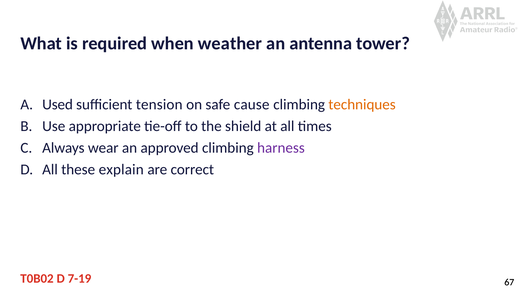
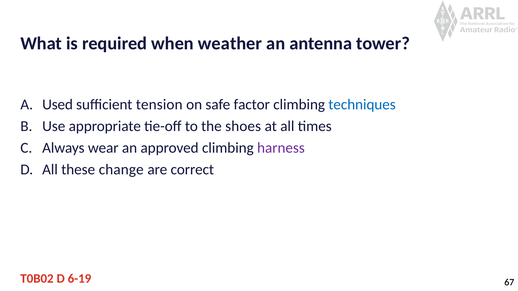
cause: cause -> factor (252, 105)
techniques colour: orange -> blue (362, 105)
shield: shield -> shoes (243, 126)
explain: explain -> change (121, 170)
7-19: 7-19 -> 6-19 (79, 279)
